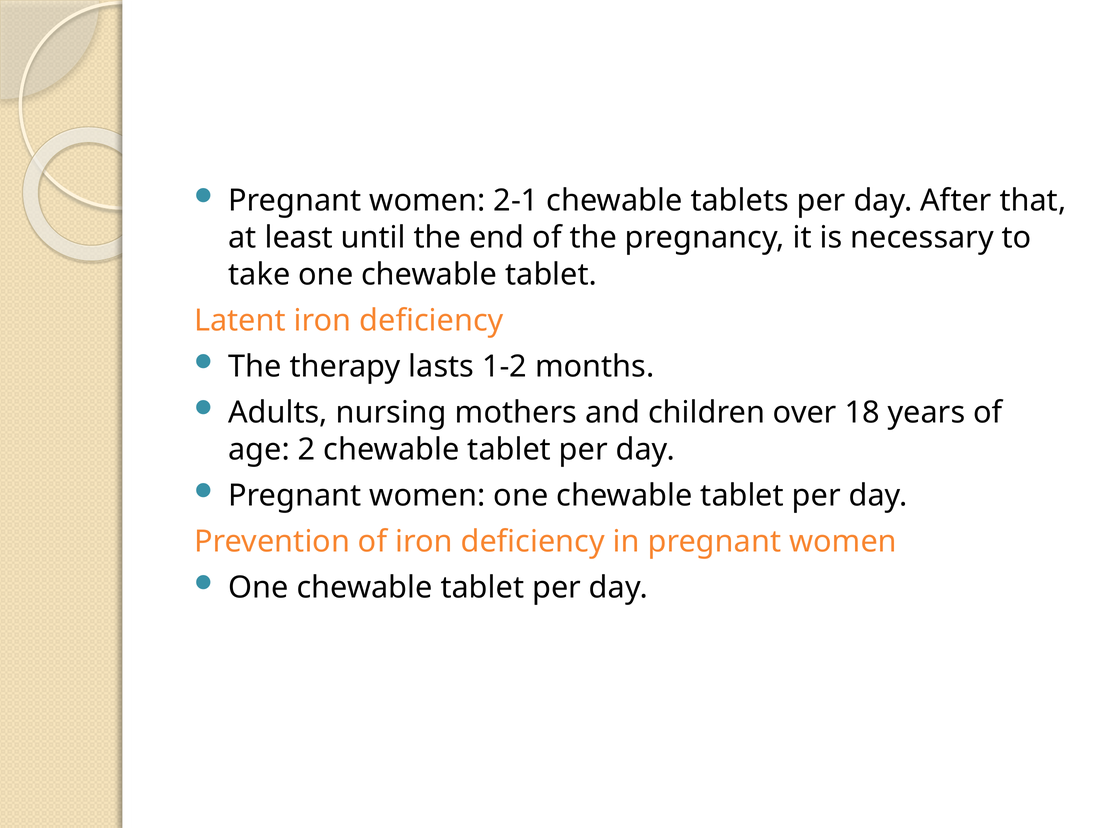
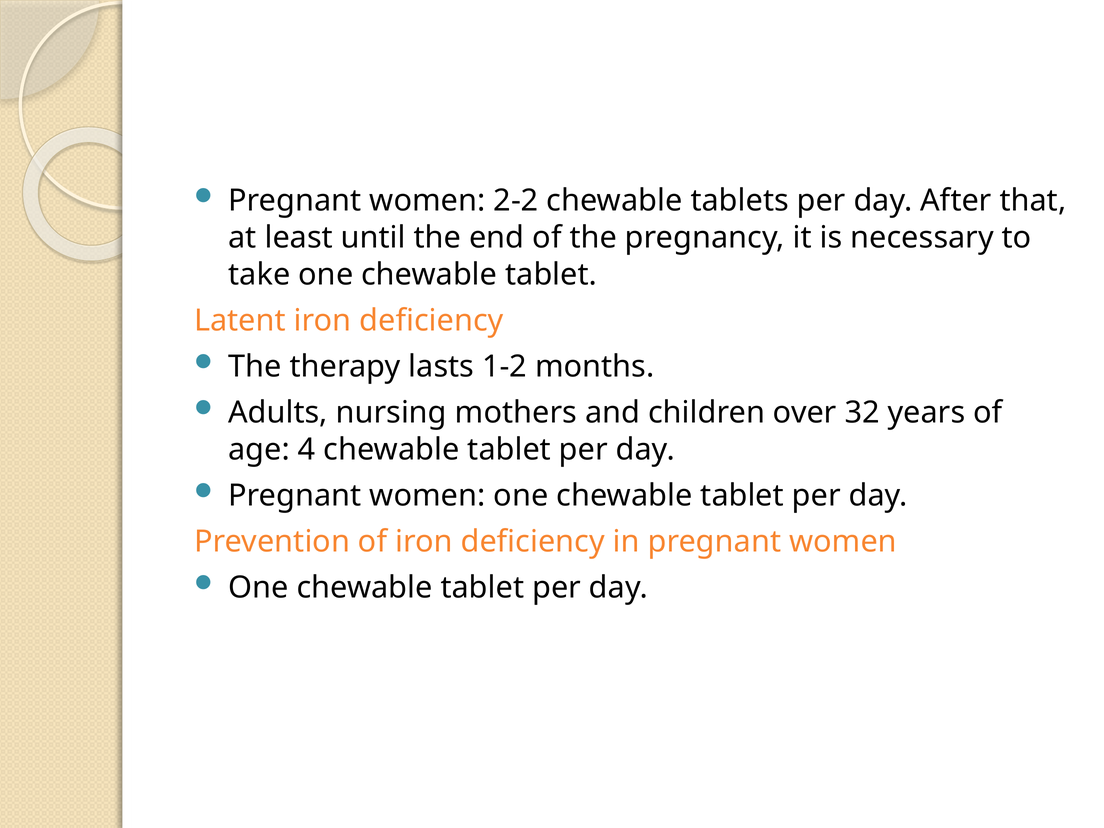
2-1: 2-1 -> 2-2 (516, 201)
18: 18 -> 32 (862, 413)
2: 2 -> 4 (307, 450)
